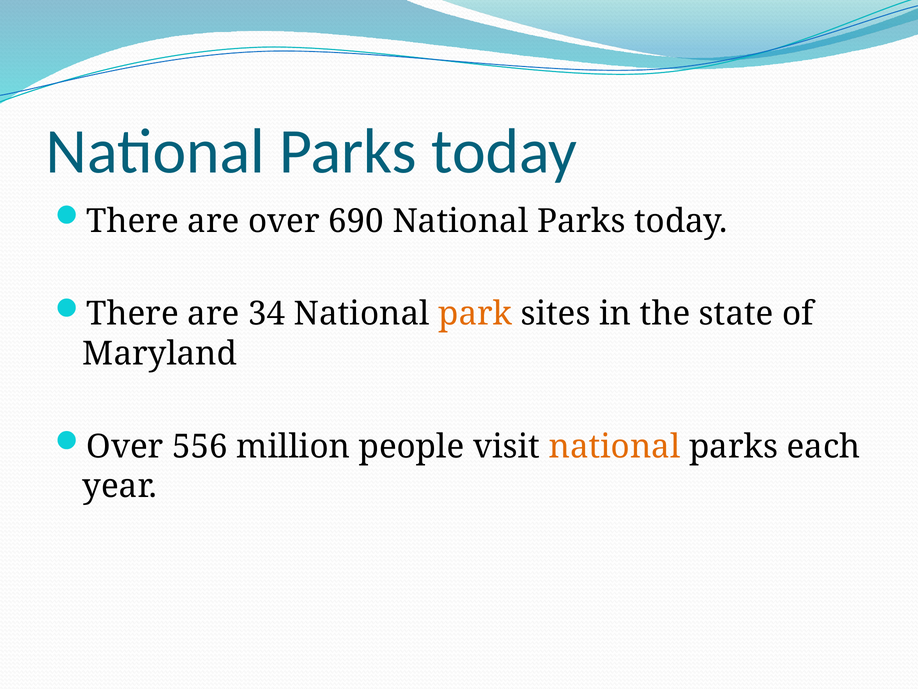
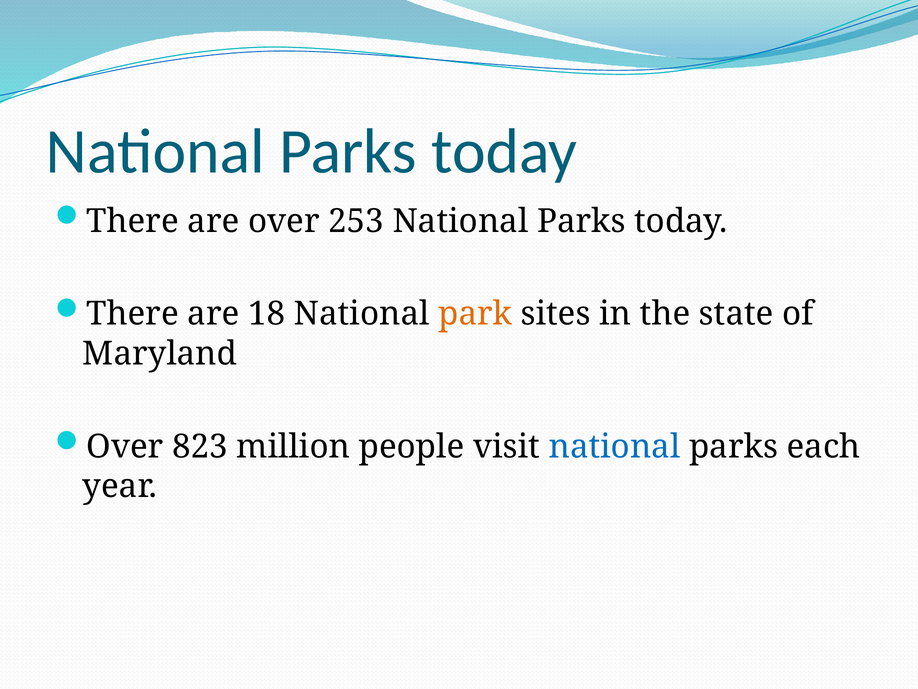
690: 690 -> 253 (356, 221)
34: 34 -> 18 (267, 314)
556: 556 -> 823 (200, 446)
national colour: orange -> blue (615, 446)
